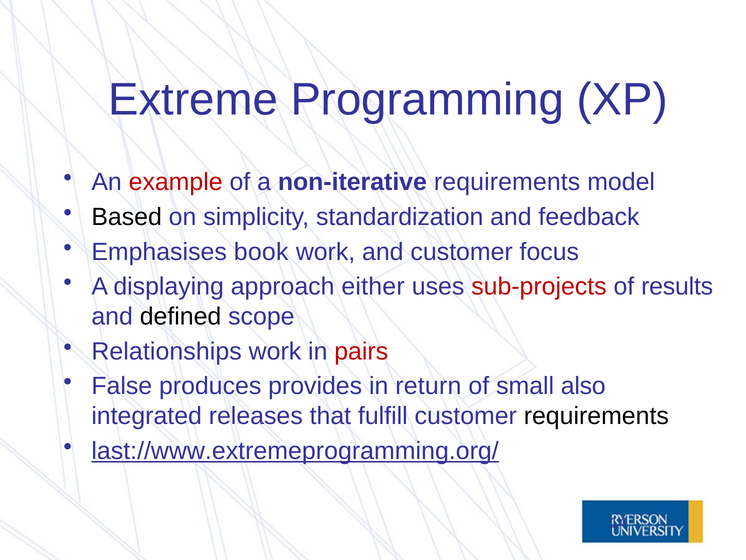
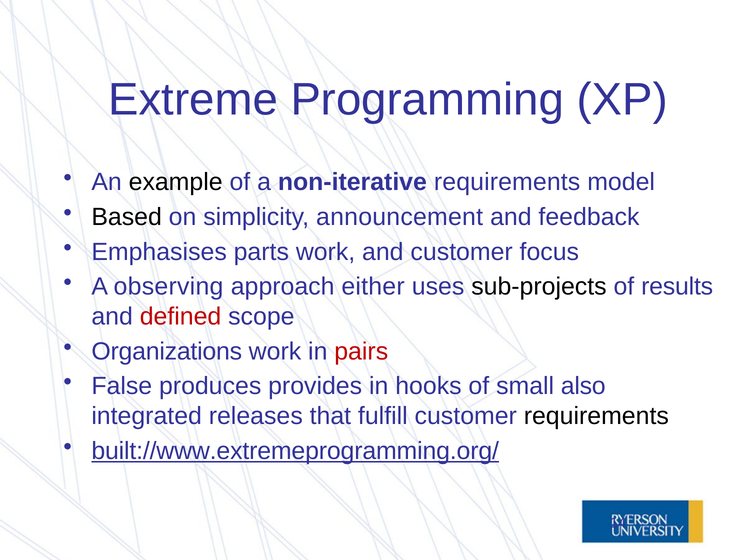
example colour: red -> black (176, 182)
standardization: standardization -> announcement (400, 217)
book: book -> parts (261, 252)
displaying: displaying -> observing (169, 286)
sub-projects colour: red -> black (539, 286)
defined colour: black -> red (181, 316)
Relationships: Relationships -> Organizations (167, 351)
return: return -> hooks (428, 386)
last://www.extremeprogramming.org/: last://www.extremeprogramming.org/ -> built://www.extremeprogramming.org/ (295, 451)
